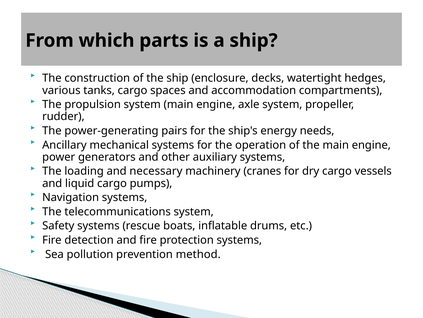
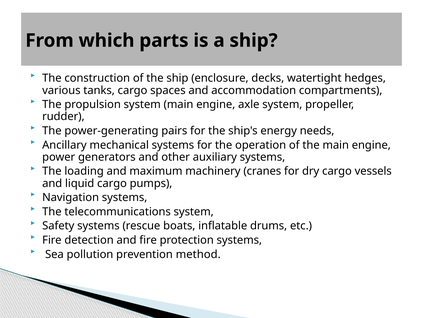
necessary: necessary -> maximum (156, 171)
